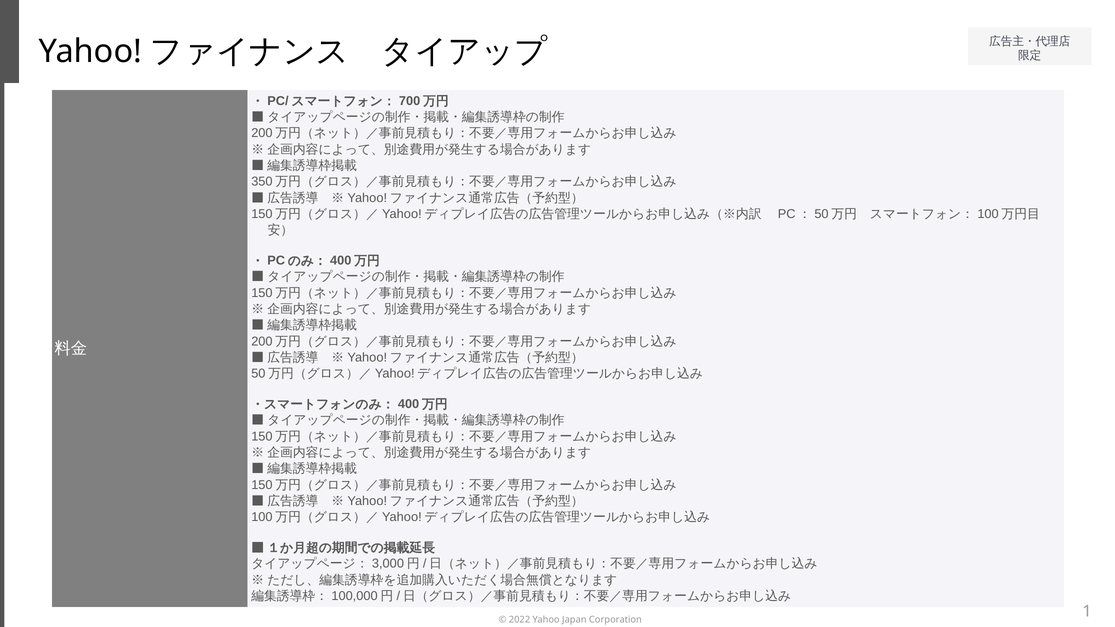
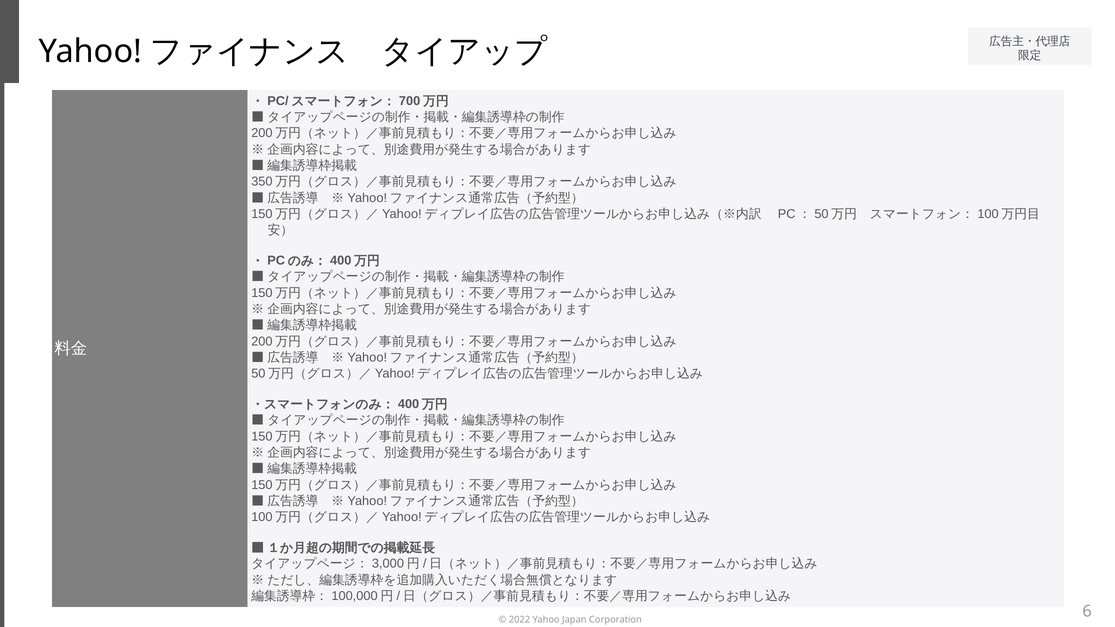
1: 1 -> 6 (1087, 612)
